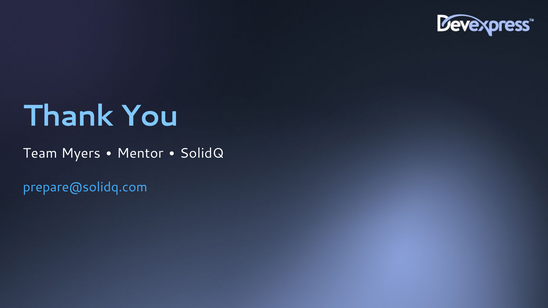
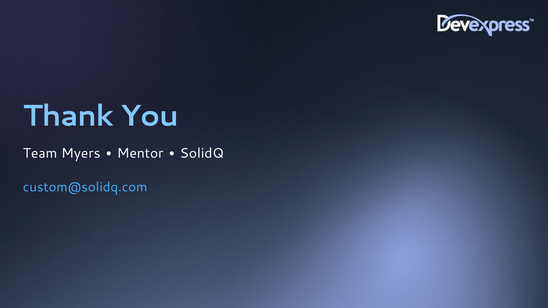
prepare@solidq.com: prepare@solidq.com -> custom@solidq.com (85, 187)
